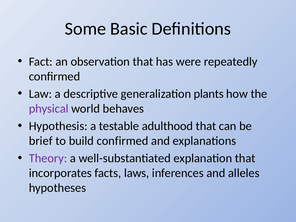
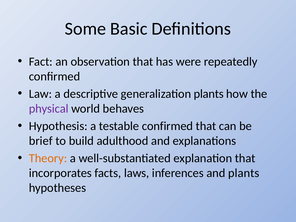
testable adulthood: adulthood -> confirmed (167, 126)
build confirmed: confirmed -> adulthood (122, 141)
Theory colour: purple -> orange (48, 158)
and alleles: alleles -> plants (244, 173)
